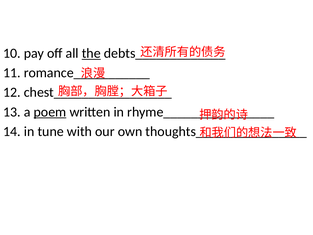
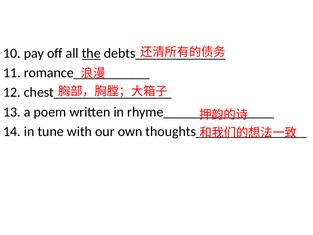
poem underline: present -> none (50, 112)
